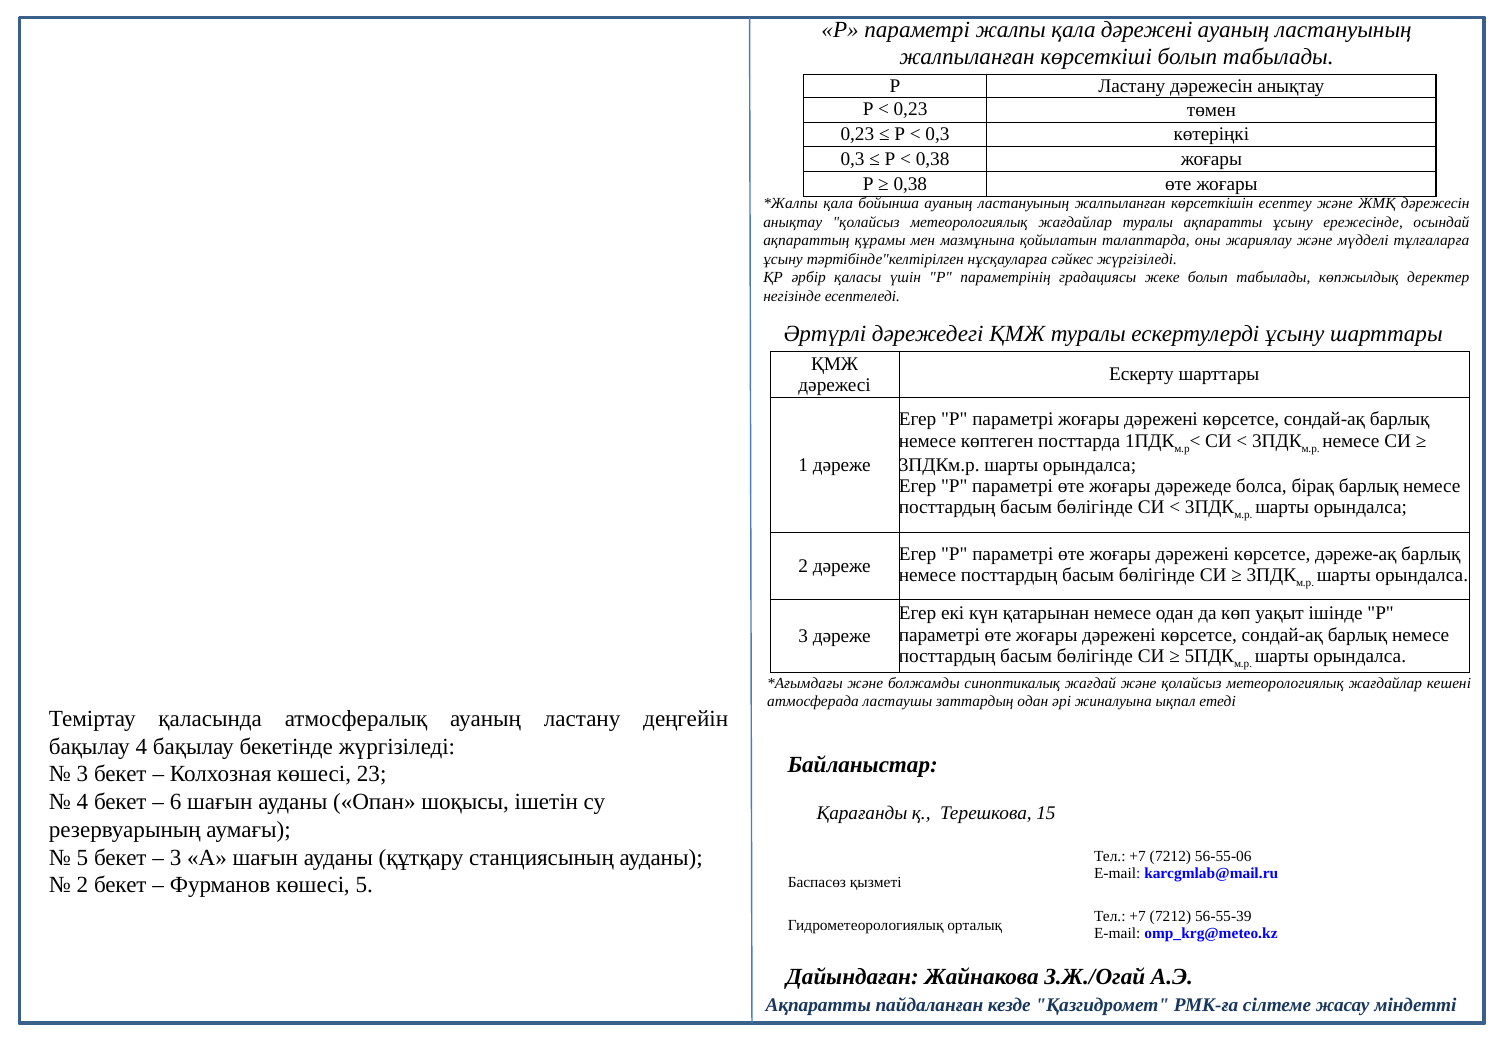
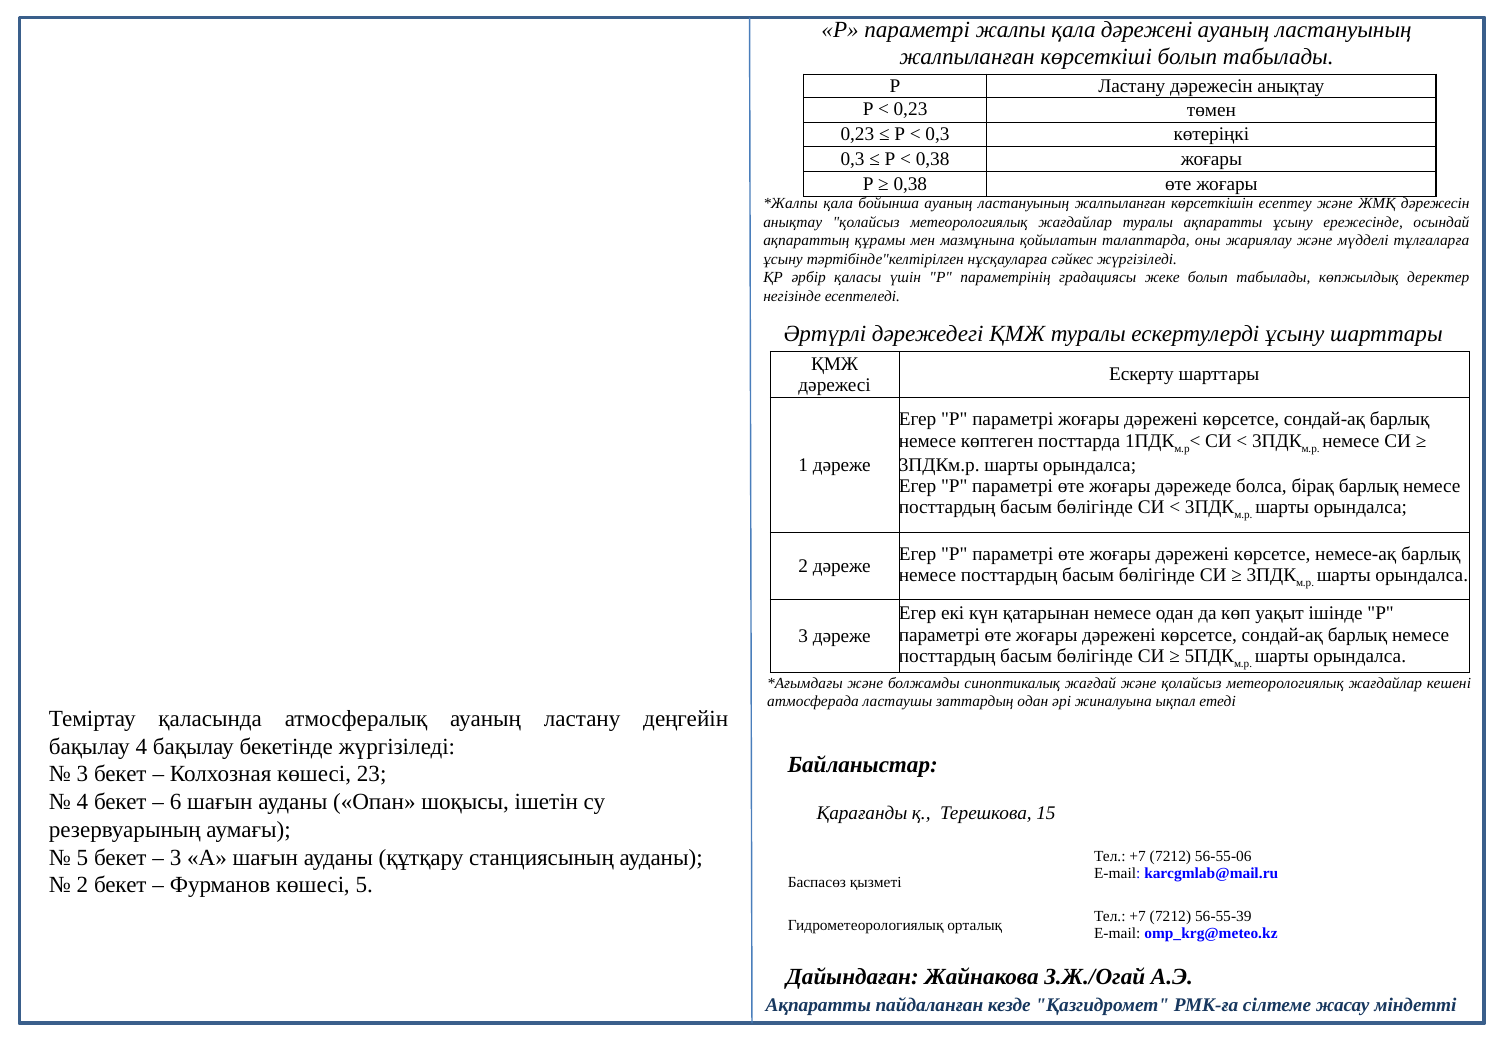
дәреже-ақ: дәреже-ақ -> немесе-ақ (1356, 554)
